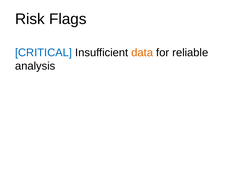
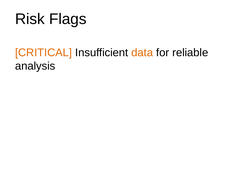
CRITICAL colour: blue -> orange (44, 53)
